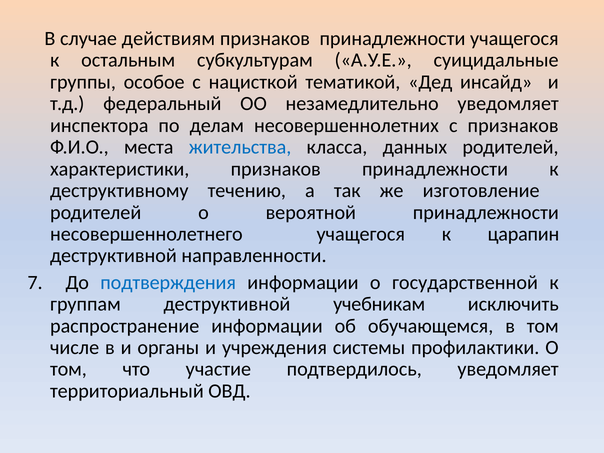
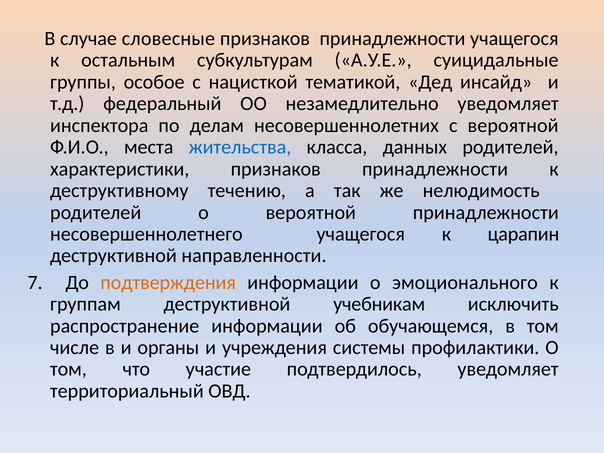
действиям: действиям -> словесные (168, 38)
с признаков: признаков -> вероятной (513, 125)
изготовление: изготовление -> нелюдимость (481, 191)
подтверждения colour: blue -> orange (168, 282)
государственной: государственной -> эмоционального (465, 282)
